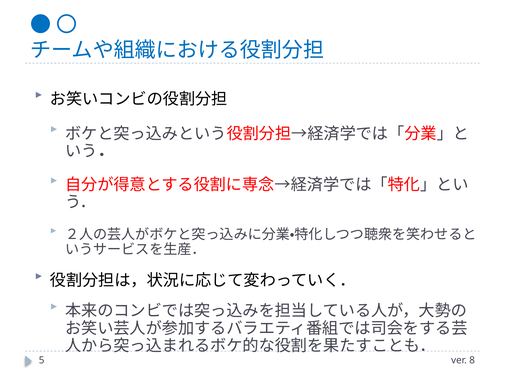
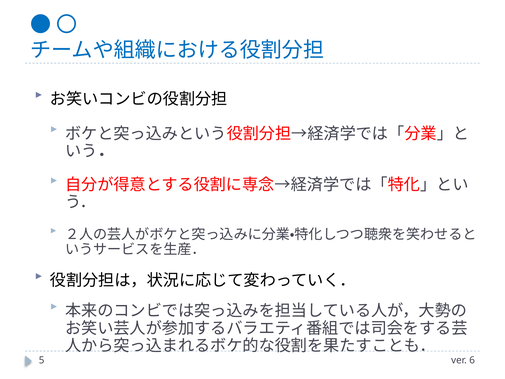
8: 8 -> 6 (472, 360)
